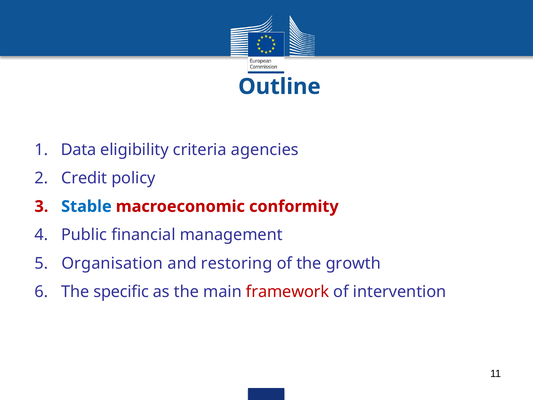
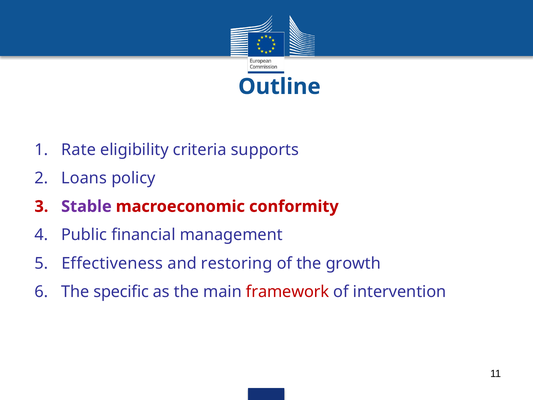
Data: Data -> Rate (79, 150)
agencies: agencies -> supports (265, 150)
Credit: Credit -> Loans (84, 178)
Stable colour: blue -> purple (86, 206)
Organisation: Organisation -> Effectiveness (112, 263)
